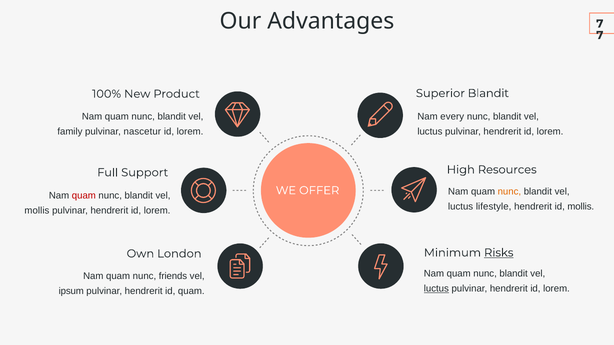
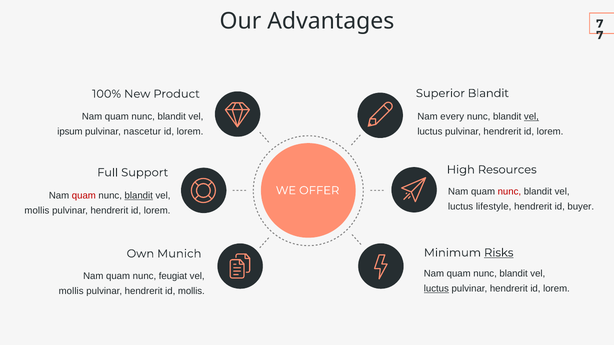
vel underline: none -> present (531, 117)
family: family -> ipsum (70, 132)
nunc colour: orange -> red (509, 192)
blandit underline: none -> present (139, 196)
id mollis: mollis -> buyer (581, 207)
London: London -> Munich (179, 254)
friends: friends -> feugiat (173, 276)
ipsum: ipsum -> mollis (71, 291)
id quam: quam -> mollis (191, 291)
